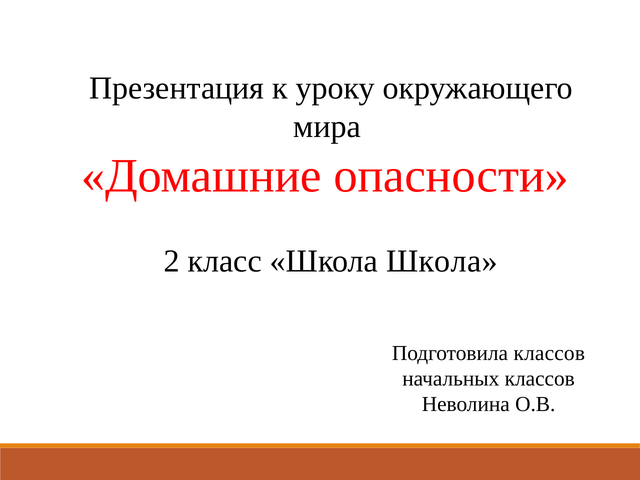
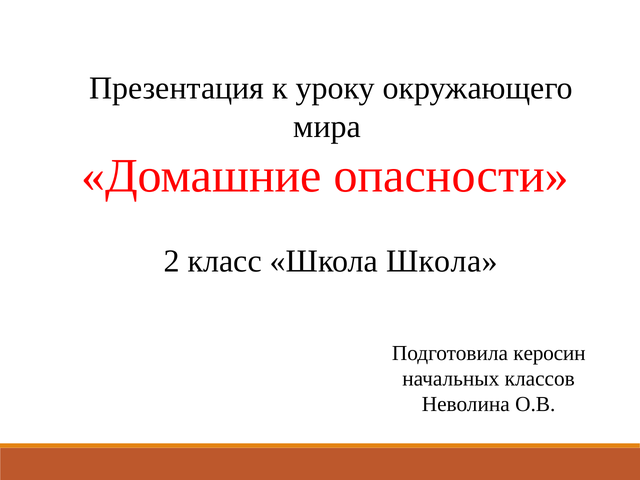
Подготовила классов: классов -> керосин (549, 353)
